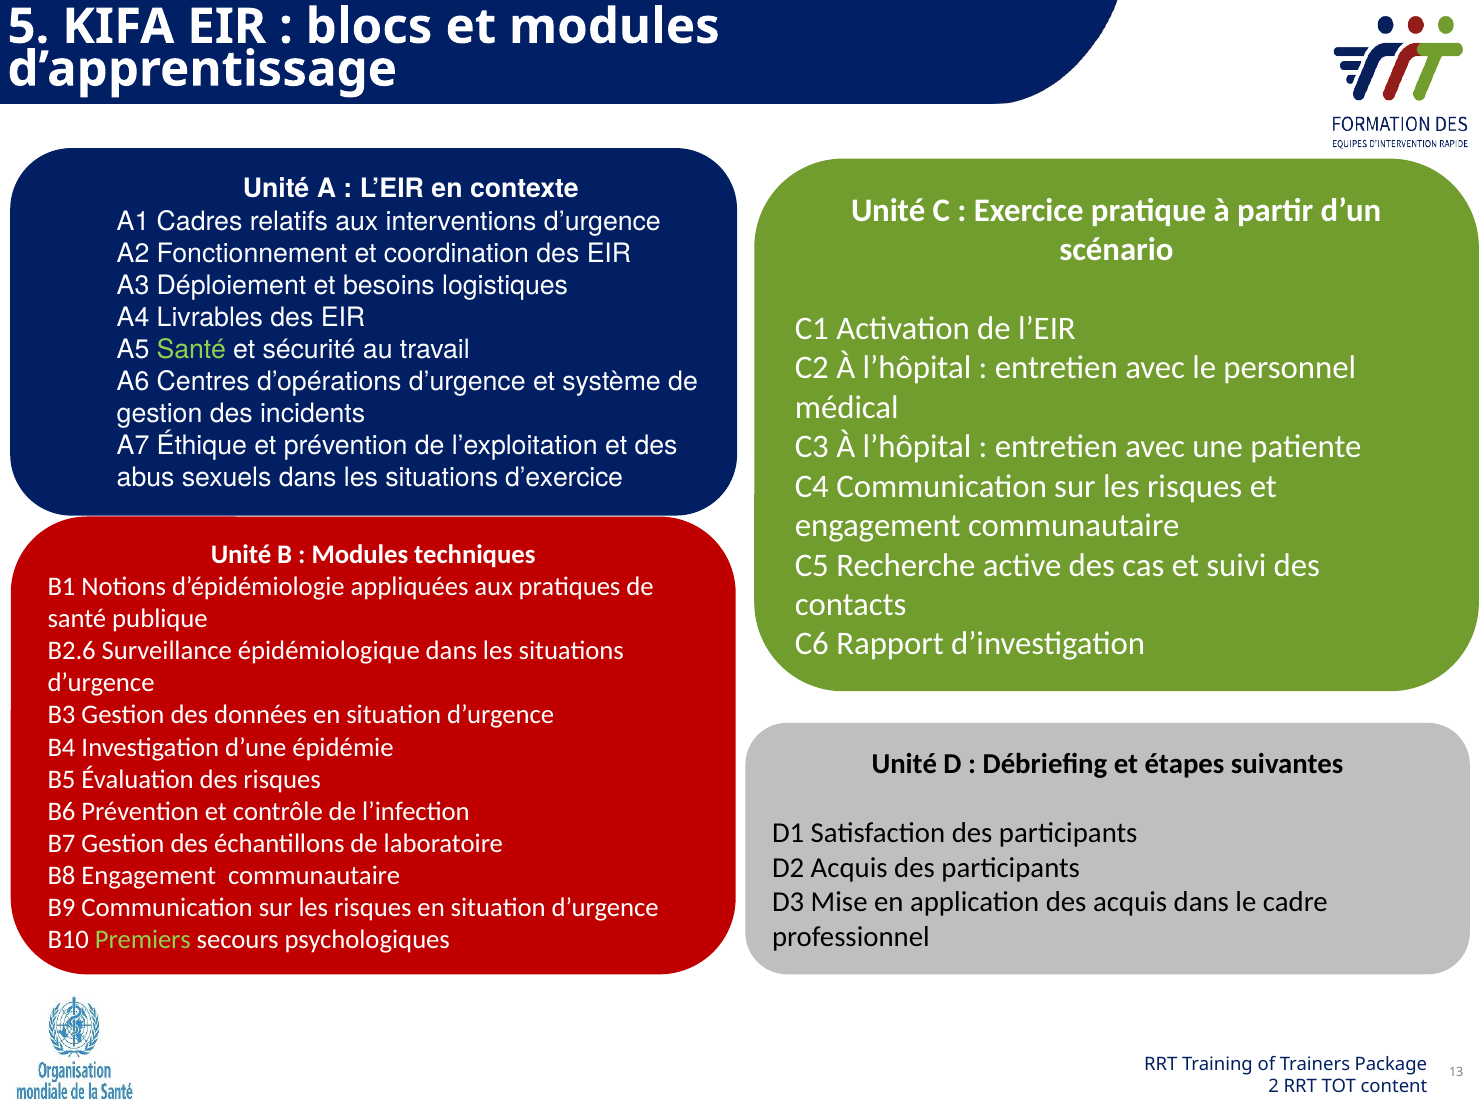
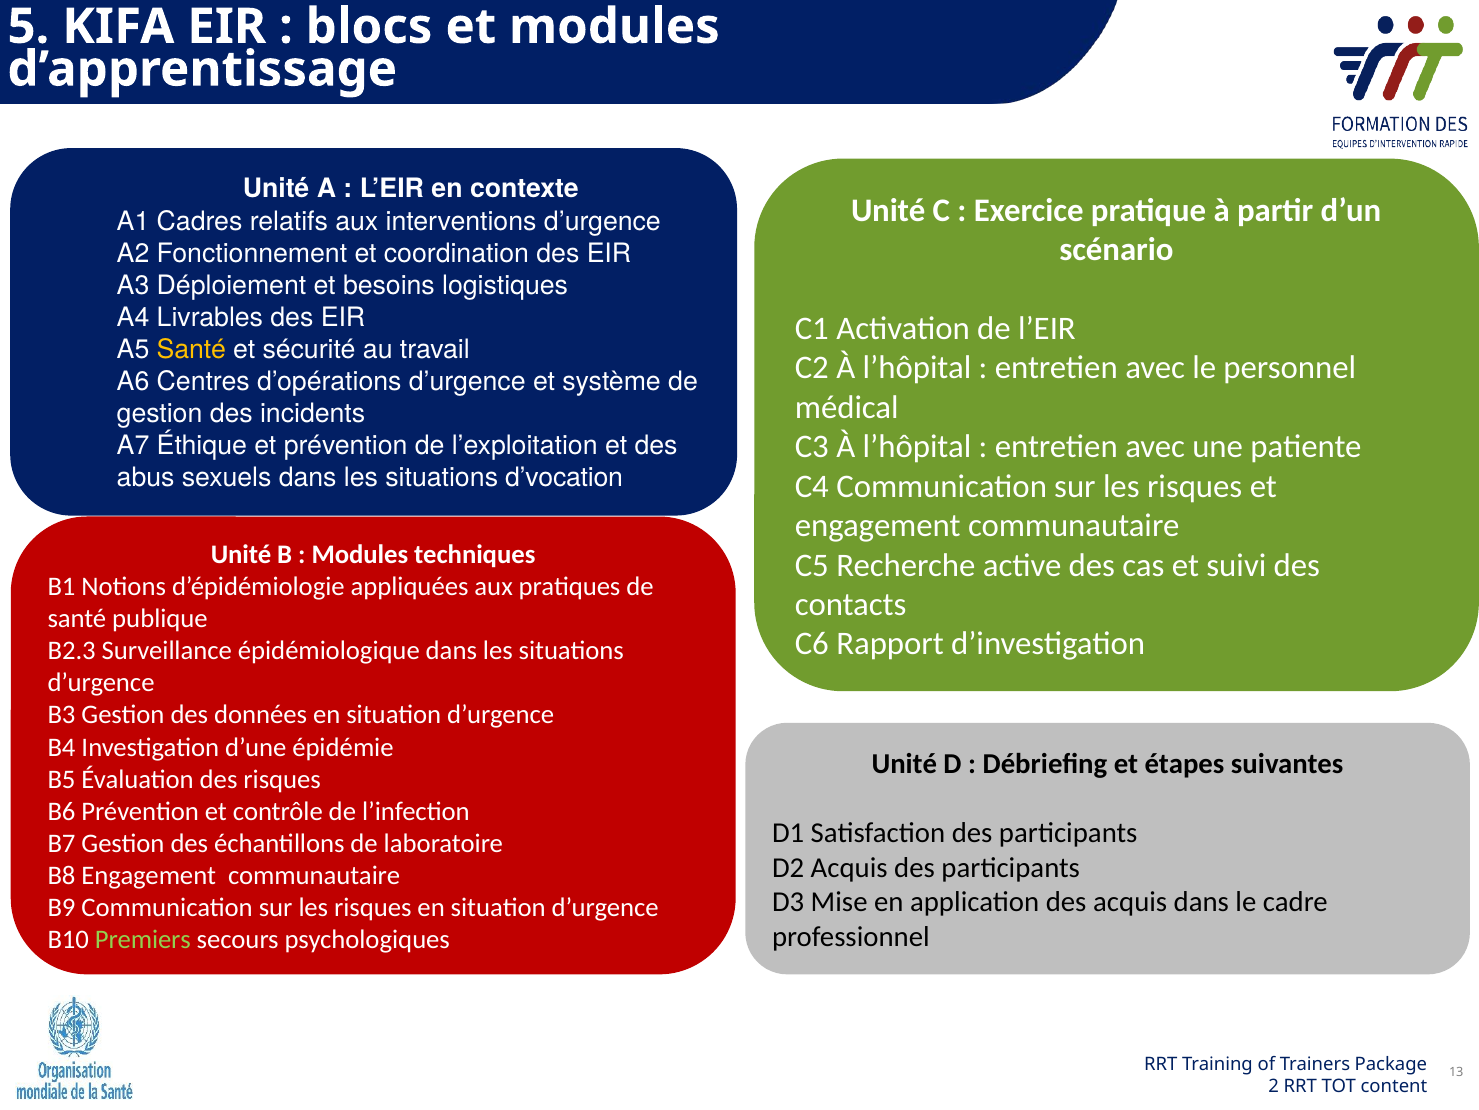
Santé colour: light green -> yellow (191, 349)
d’exercice: d’exercice -> d’vocation (564, 478)
B2.6: B2.6 -> B2.3 (72, 650)
